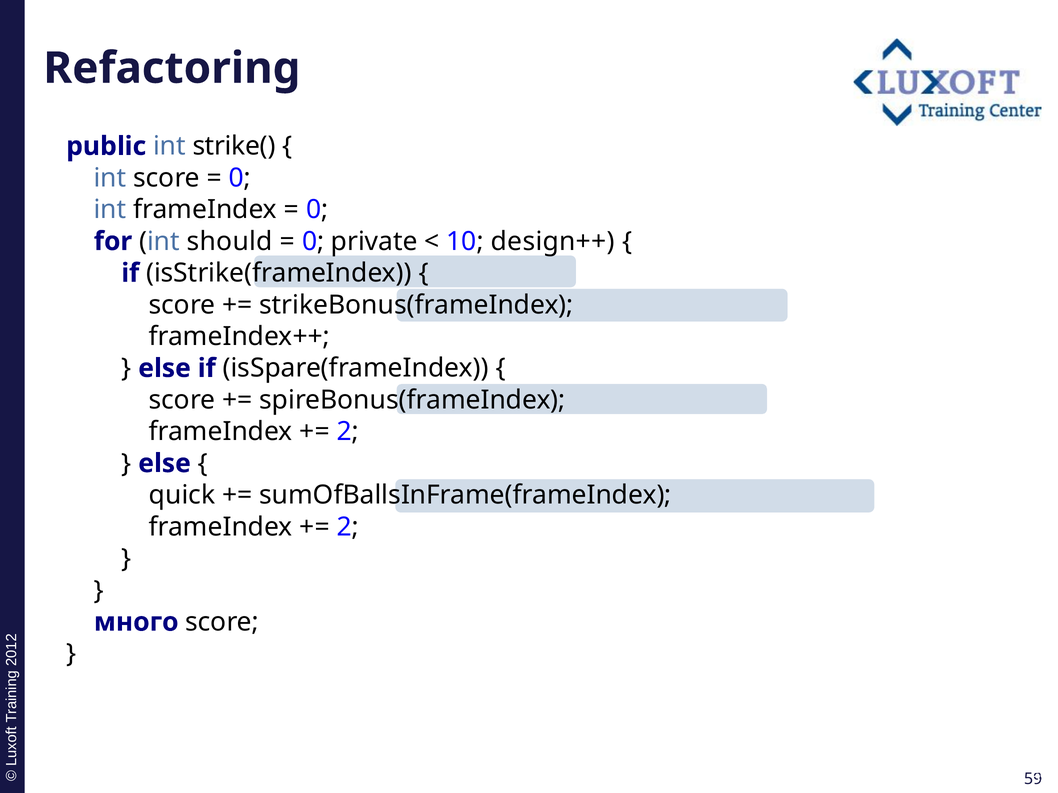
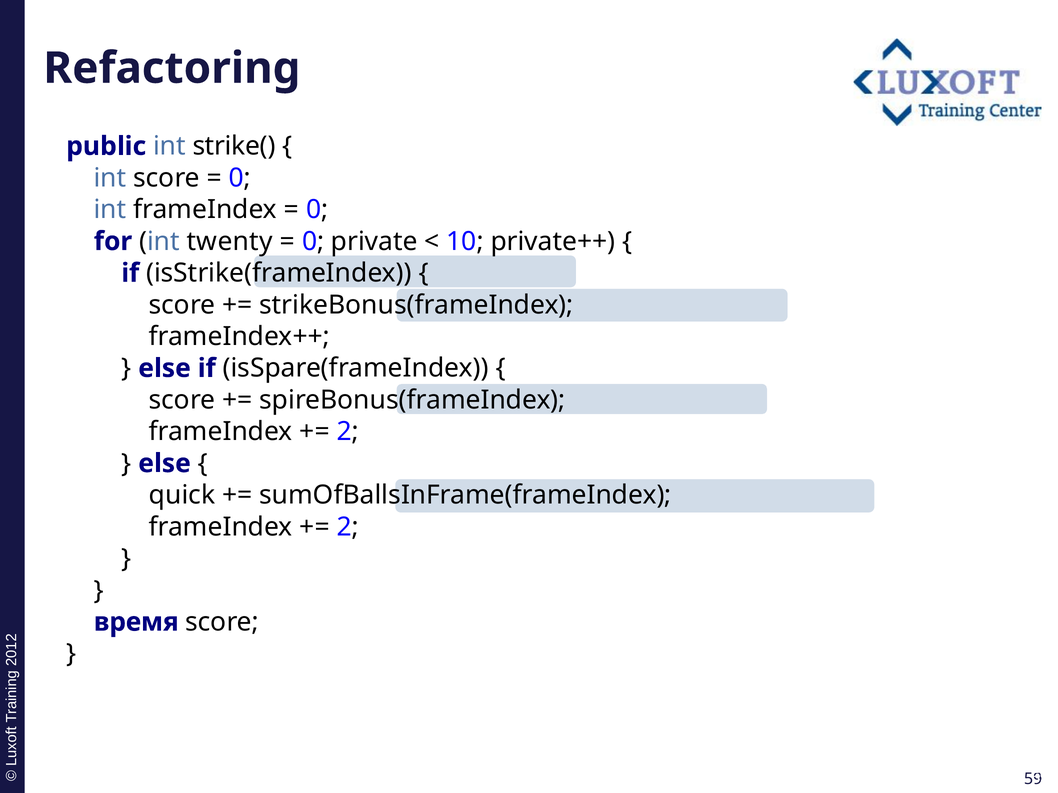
should: should -> twenty (230, 242)
design++: design++ -> private++ (553, 242)
много: много -> время (136, 622)
